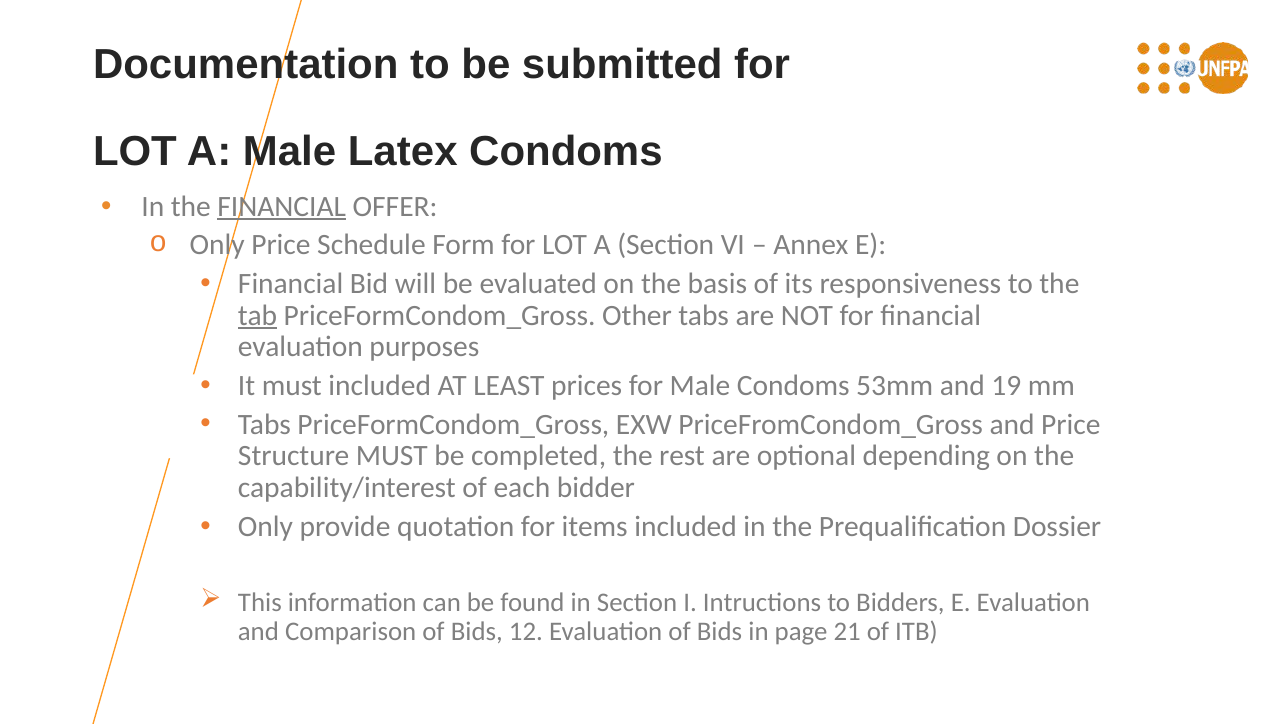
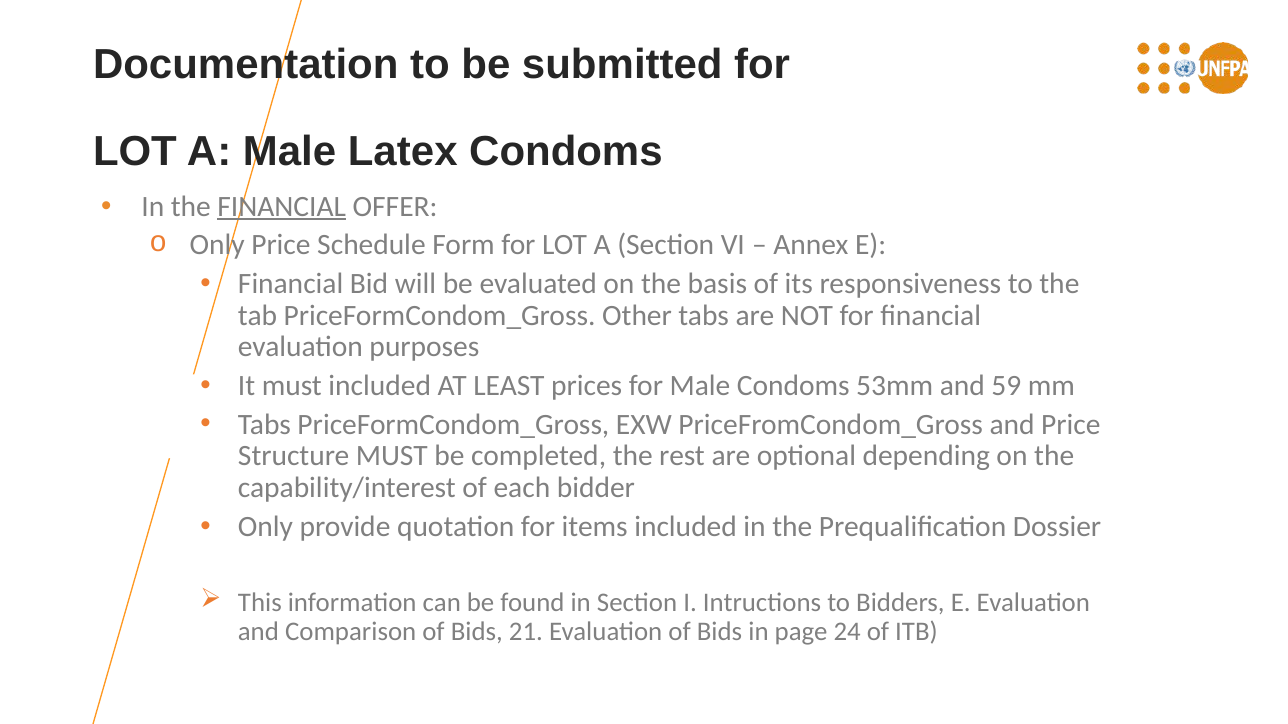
tab underline: present -> none (258, 316)
19: 19 -> 59 (1006, 386)
12: 12 -> 21 (526, 632)
21: 21 -> 24 (847, 632)
